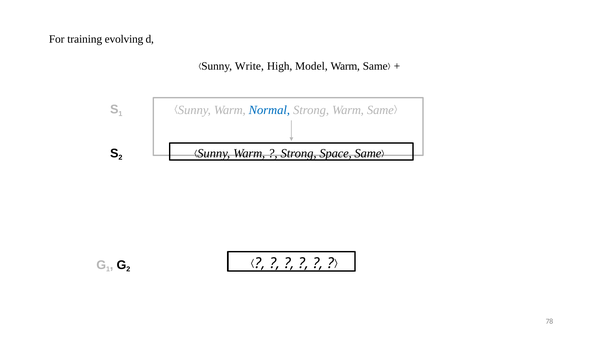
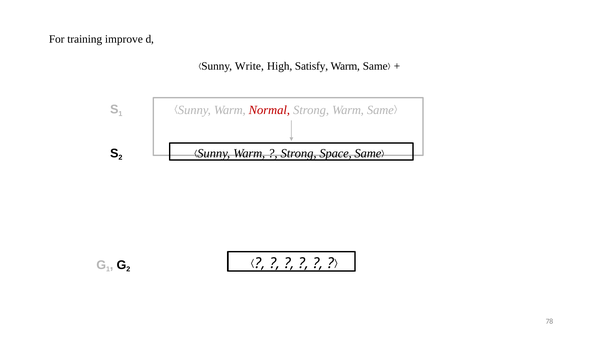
evolving: evolving -> improve (124, 39)
Model: Model -> Satisfy (312, 66)
Normal colour: blue -> red (269, 110)
